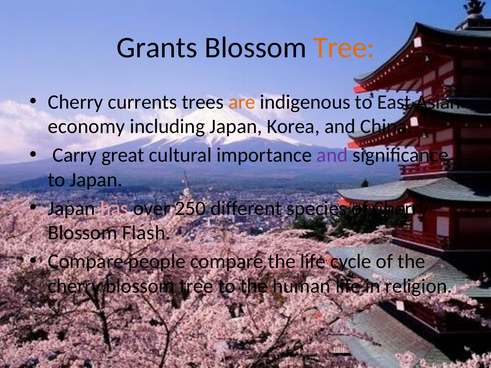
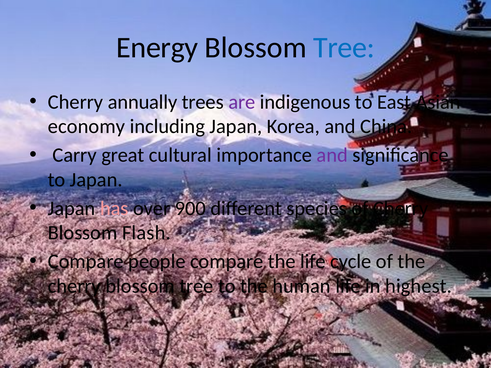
Grants: Grants -> Energy (157, 48)
Tree colour: orange -> blue (344, 48)
currents: currents -> annually (143, 102)
are colour: orange -> purple (242, 102)
250: 250 -> 900 (190, 208)
religion: religion -> highest (419, 286)
